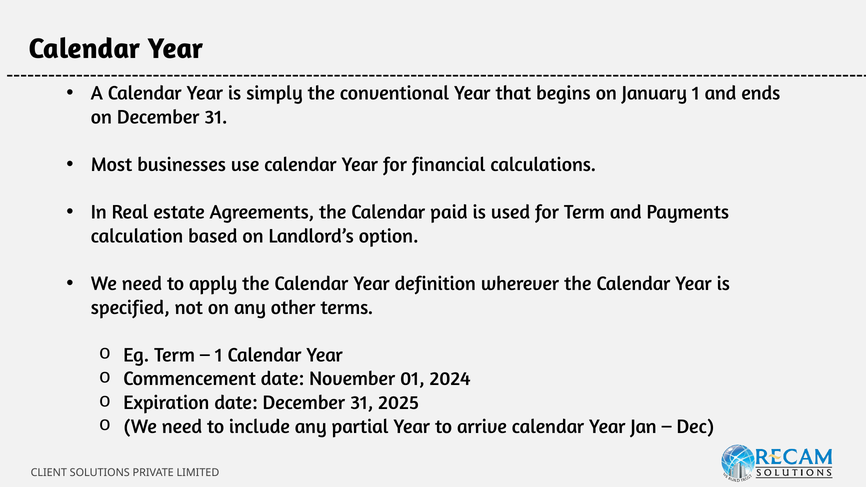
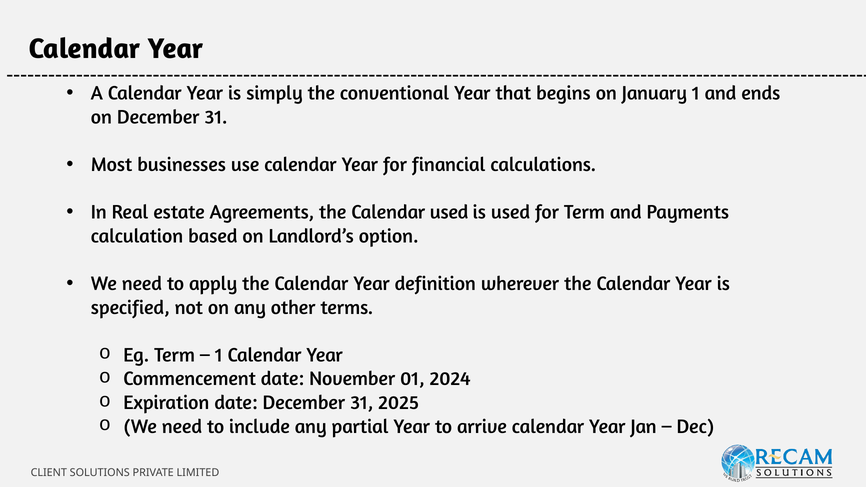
Calendar paid: paid -> used (449, 212)
